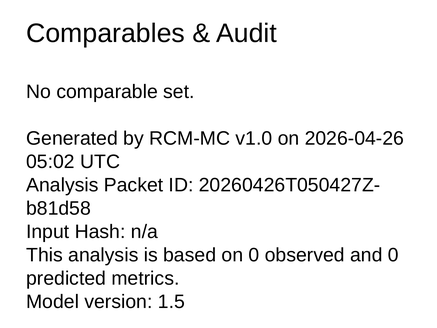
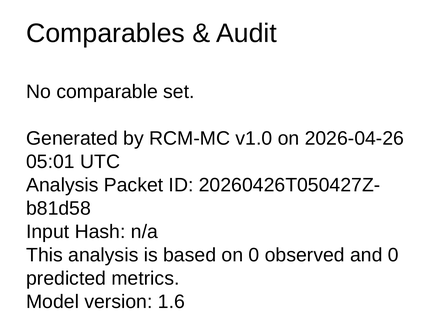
05:02: 05:02 -> 05:01 (50, 162)
1.5: 1.5 -> 1.6 (171, 301)
